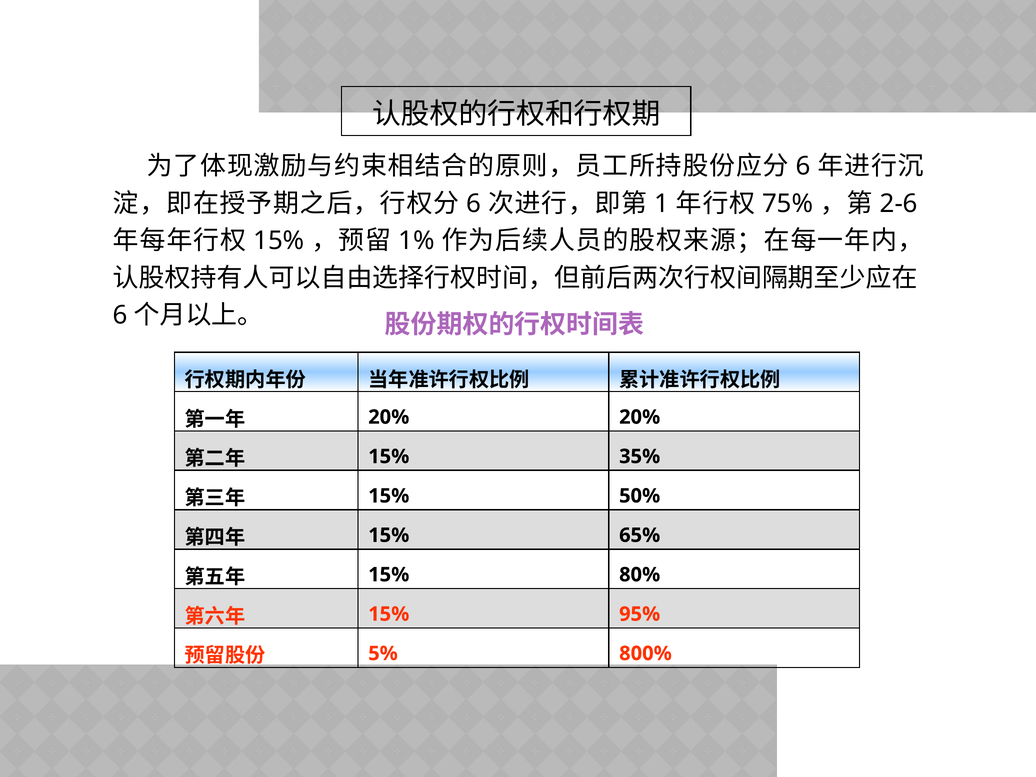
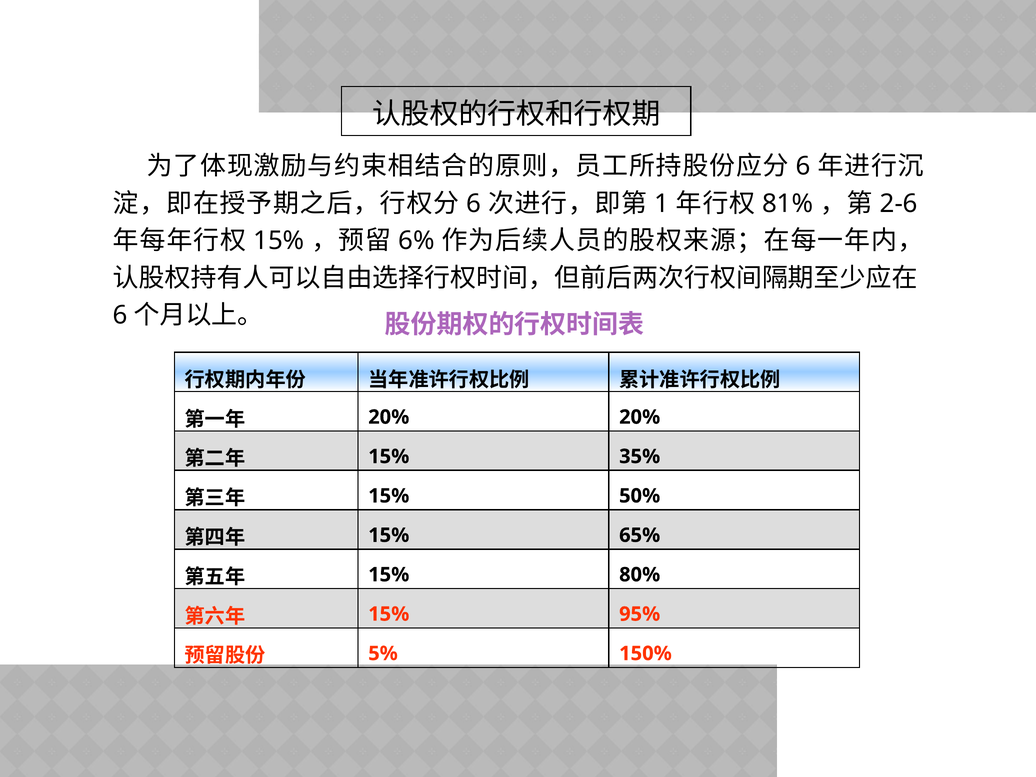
75%: 75% -> 81% (788, 203)
1%: 1% -> 6% (416, 241)
800%: 800% -> 150% (645, 653)
